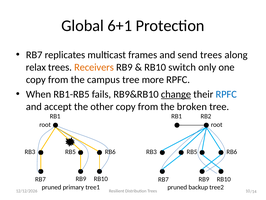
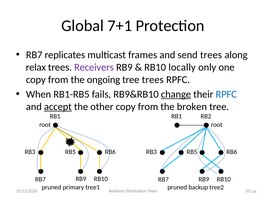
6+1: 6+1 -> 7+1 (120, 26)
Receivers colour: orange -> purple (94, 67)
switch: switch -> locally (182, 67)
campus: campus -> ongoing (103, 80)
tree more: more -> trees (153, 80)
accept underline: none -> present (58, 106)
